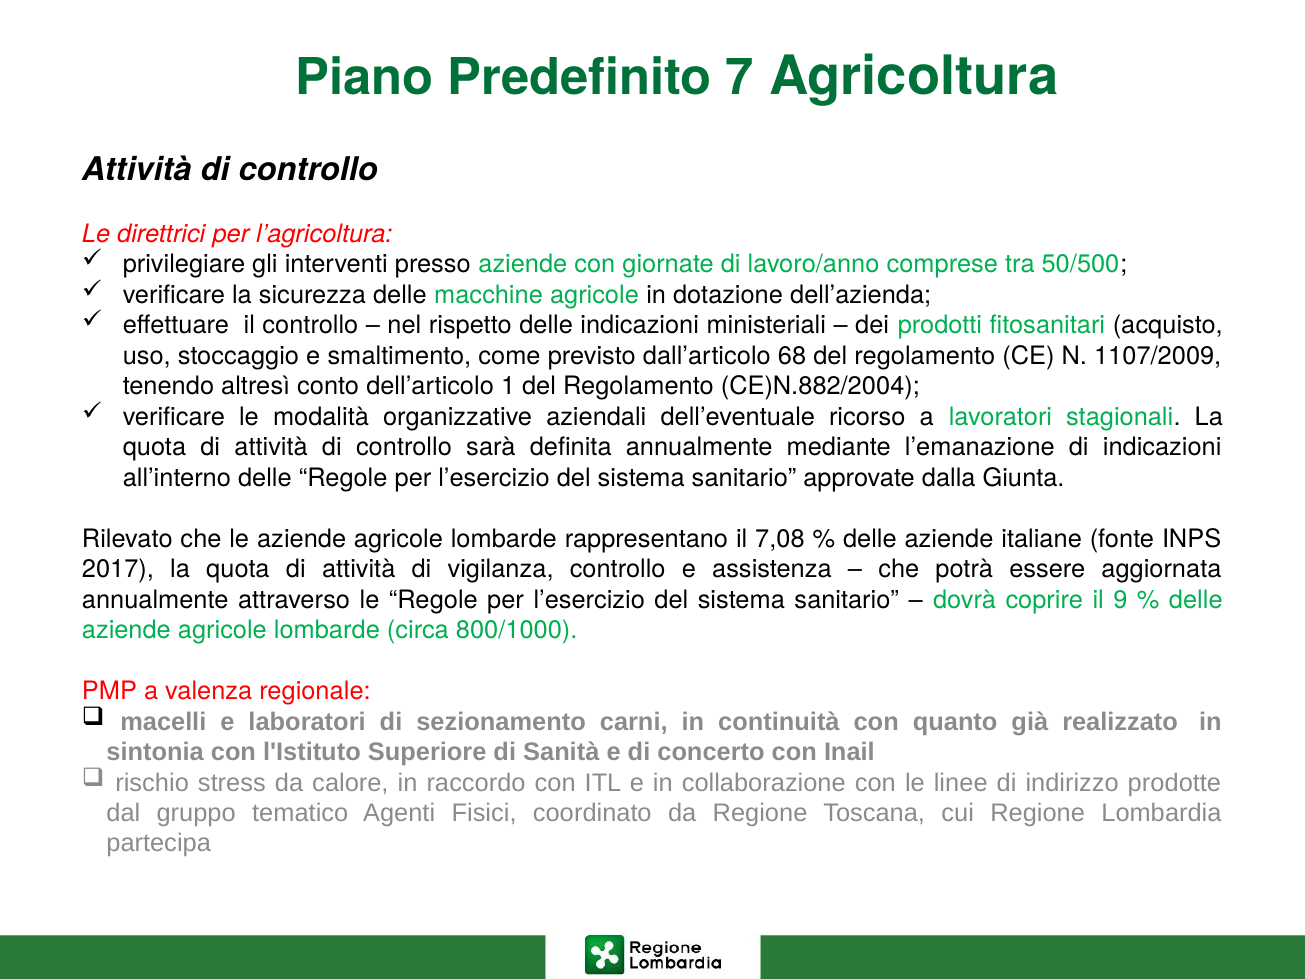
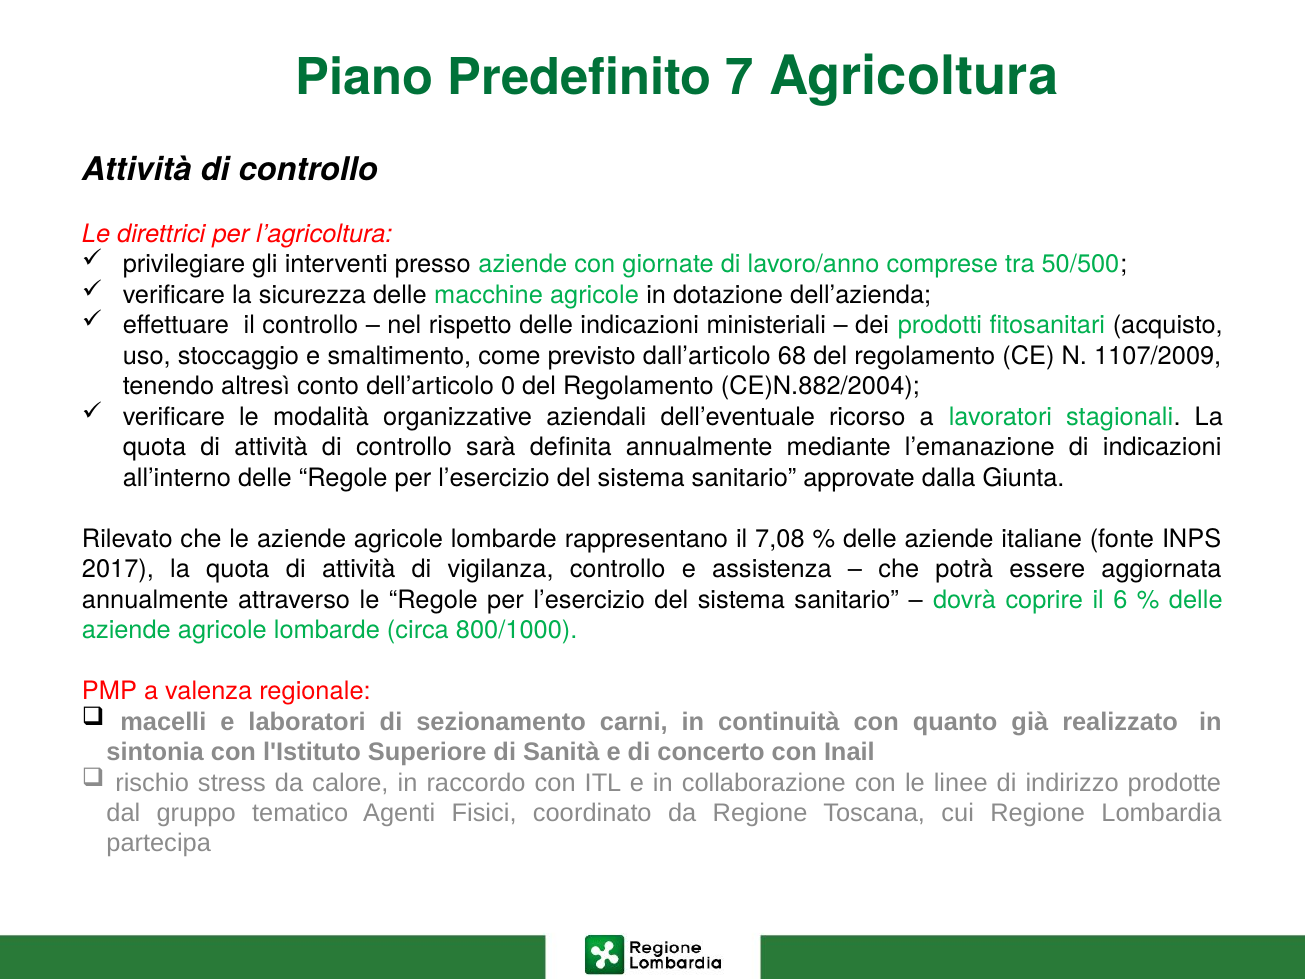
1: 1 -> 0 (508, 386)
9: 9 -> 6 (1120, 600)
